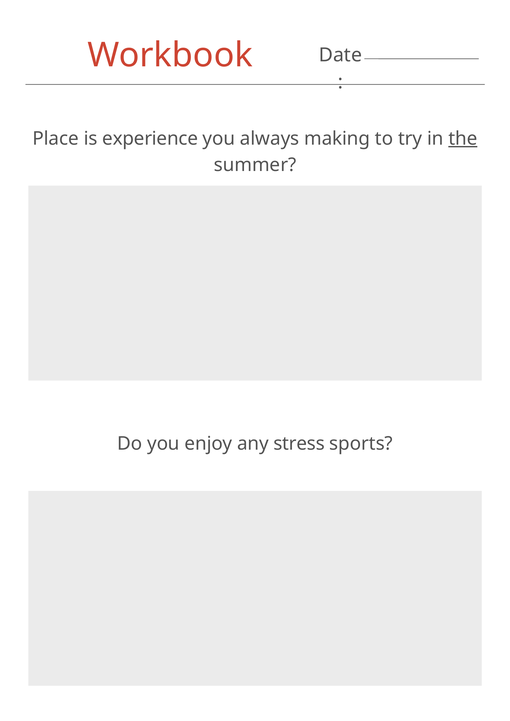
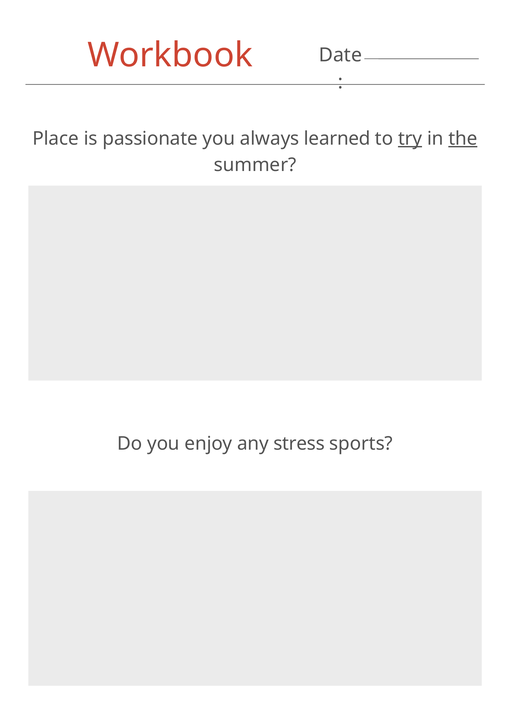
experience: experience -> passionate (150, 139)
making: making -> learned (337, 139)
try underline: none -> present (410, 139)
